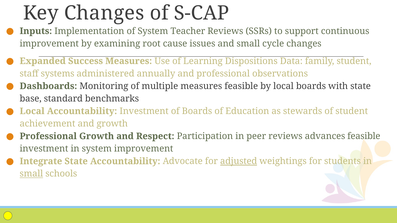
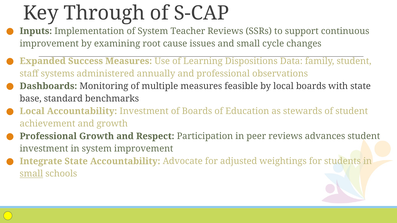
Key Changes: Changes -> Through (104, 13)
advances feasible: feasible -> student (364, 136)
adjusted underline: present -> none (239, 161)
